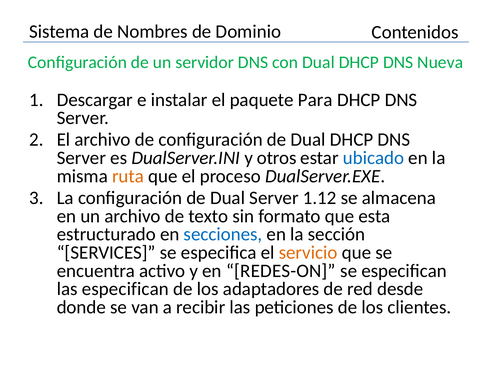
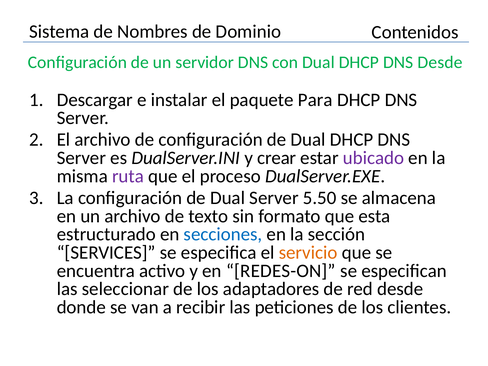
DNS Nueva: Nueva -> Desde (440, 63)
otros: otros -> crear (277, 158)
ubicado colour: blue -> purple (374, 158)
ruta colour: orange -> purple (128, 176)
1.12: 1.12 -> 5.50 (320, 198)
las especifican: especifican -> seleccionar (125, 289)
